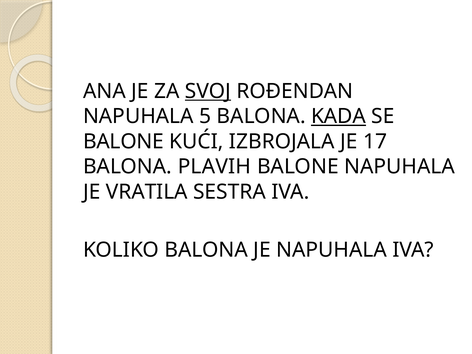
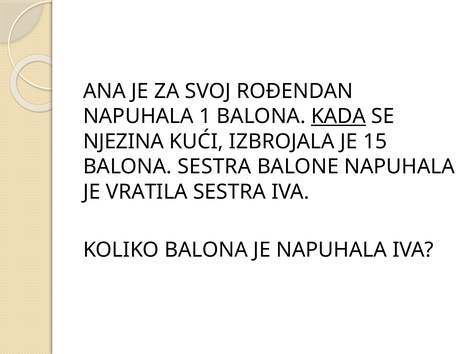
SVOJ underline: present -> none (208, 91)
5: 5 -> 1 (205, 116)
BALONE: BALONE -> NJEZINA (123, 141)
17: 17 -> 15 (375, 141)
BALONA PLAVIH: PLAVIH -> SESTRA (214, 167)
